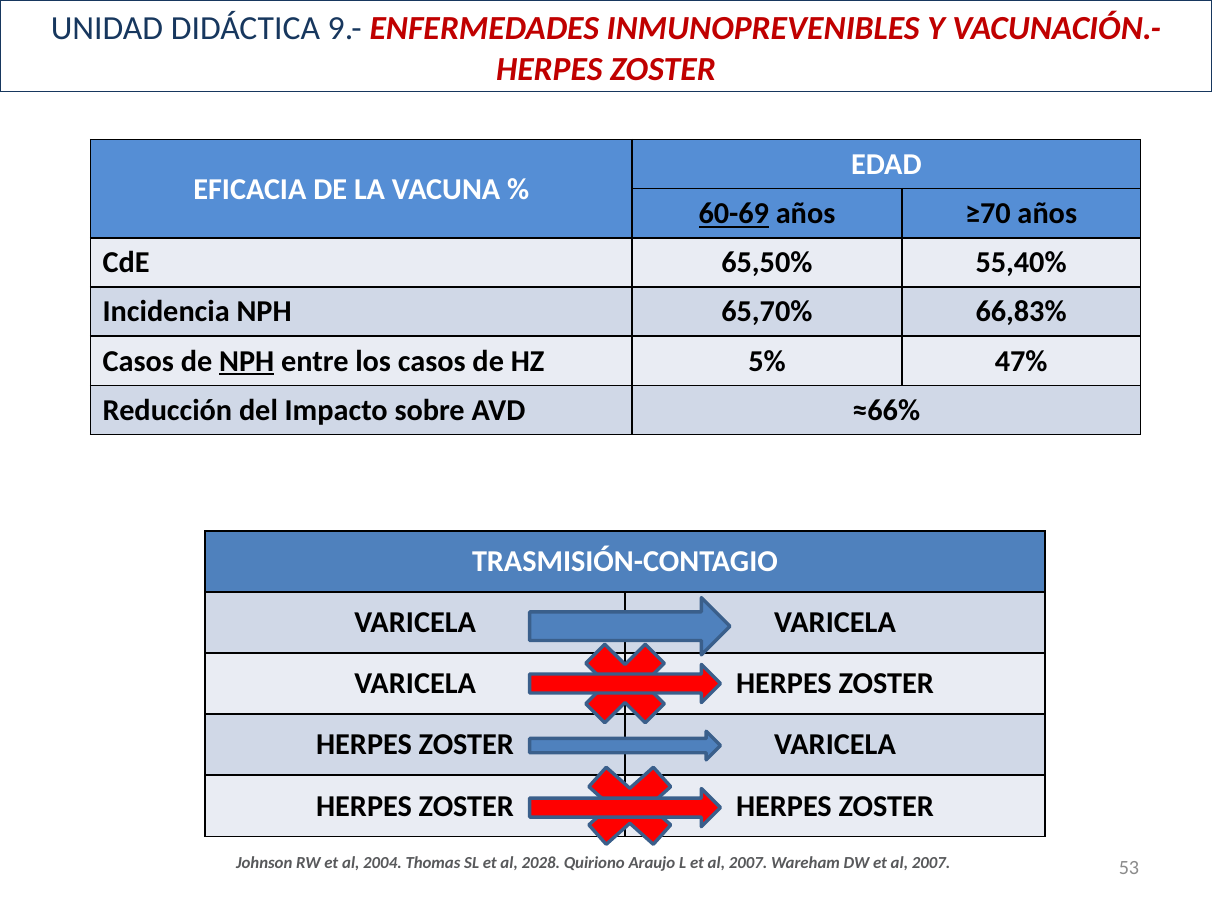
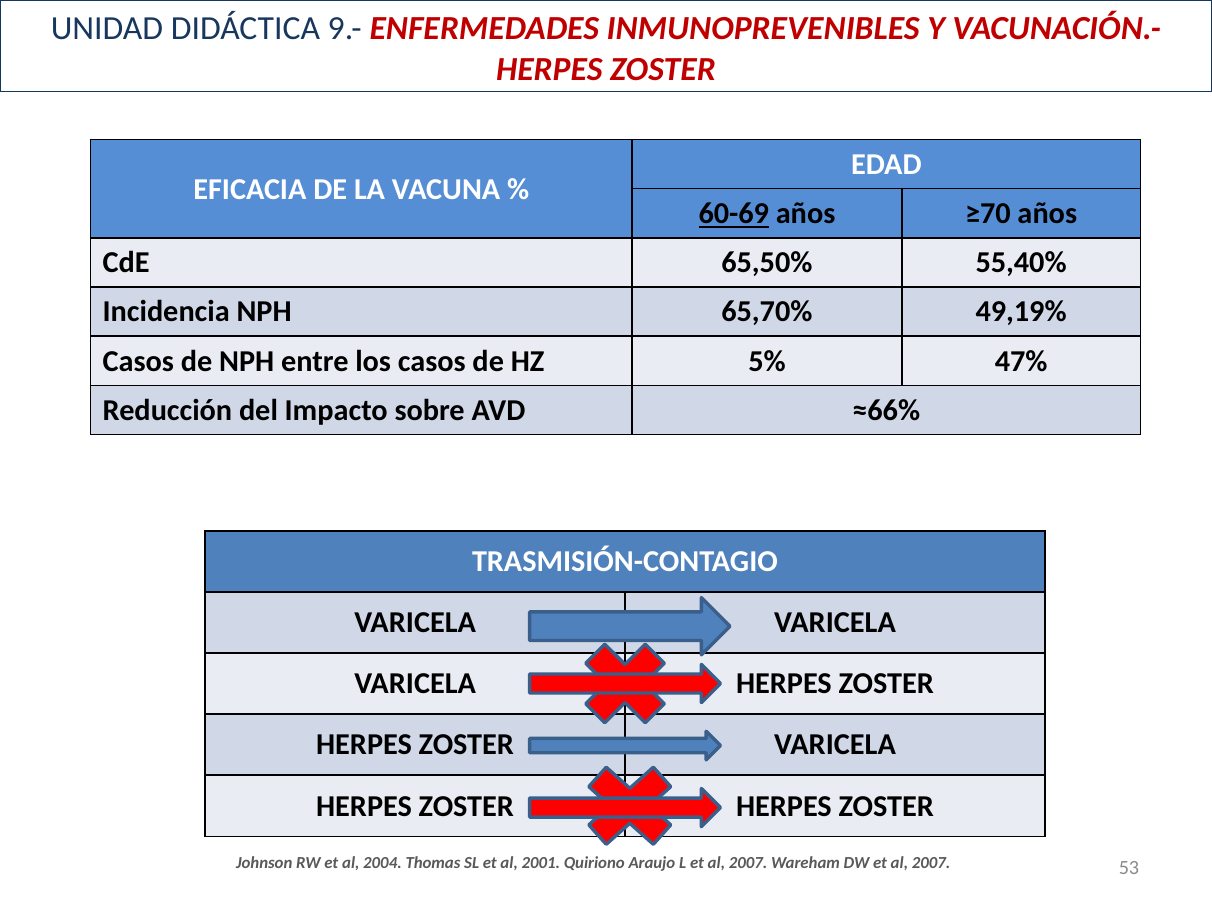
66,83%: 66,83% -> 49,19% (1021, 312)
NPH underline: present -> none (247, 361)
2028: 2028 -> 2001 (541, 863)
